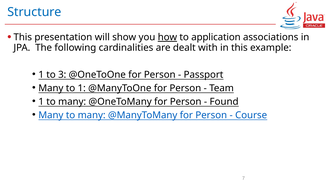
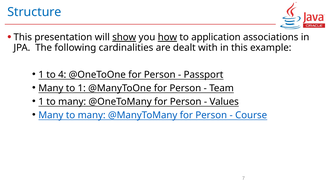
show underline: none -> present (124, 37)
3: 3 -> 4 (62, 75)
Found: Found -> Values (224, 102)
